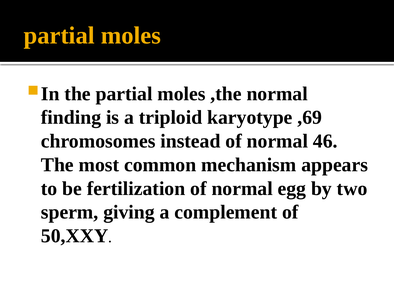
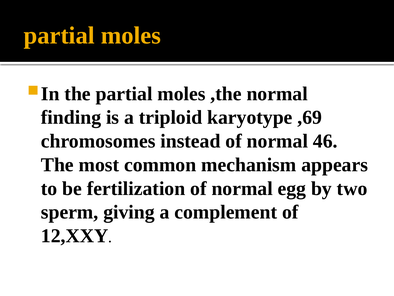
50,XXY: 50,XXY -> 12,XXY (75, 235)
